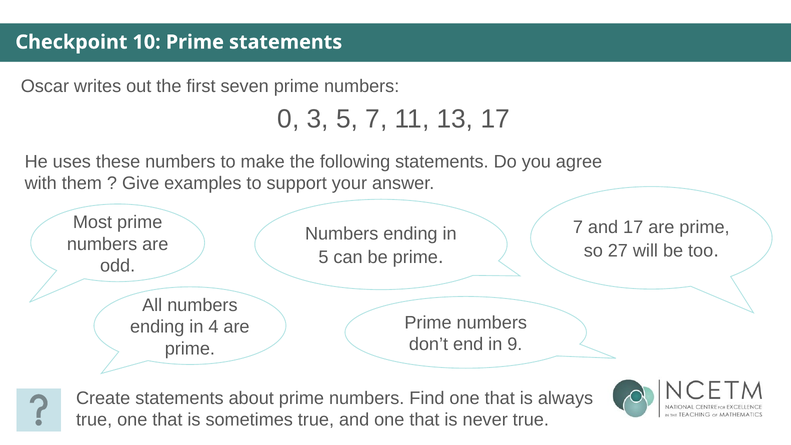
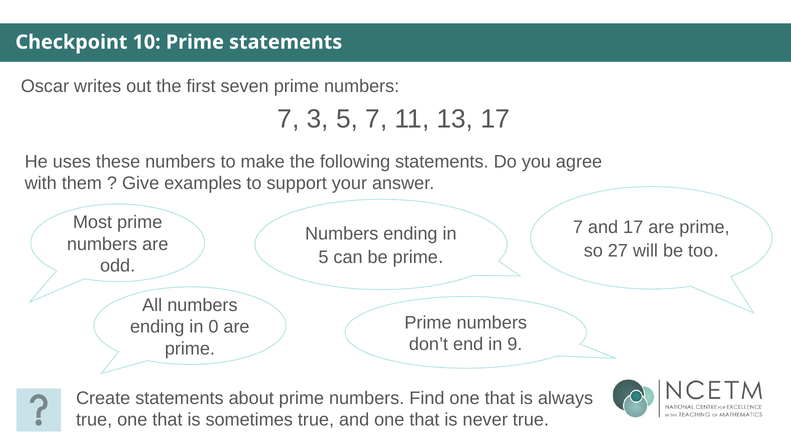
0: 0 -> 7 (288, 119)
4: 4 -> 0 (213, 327)
